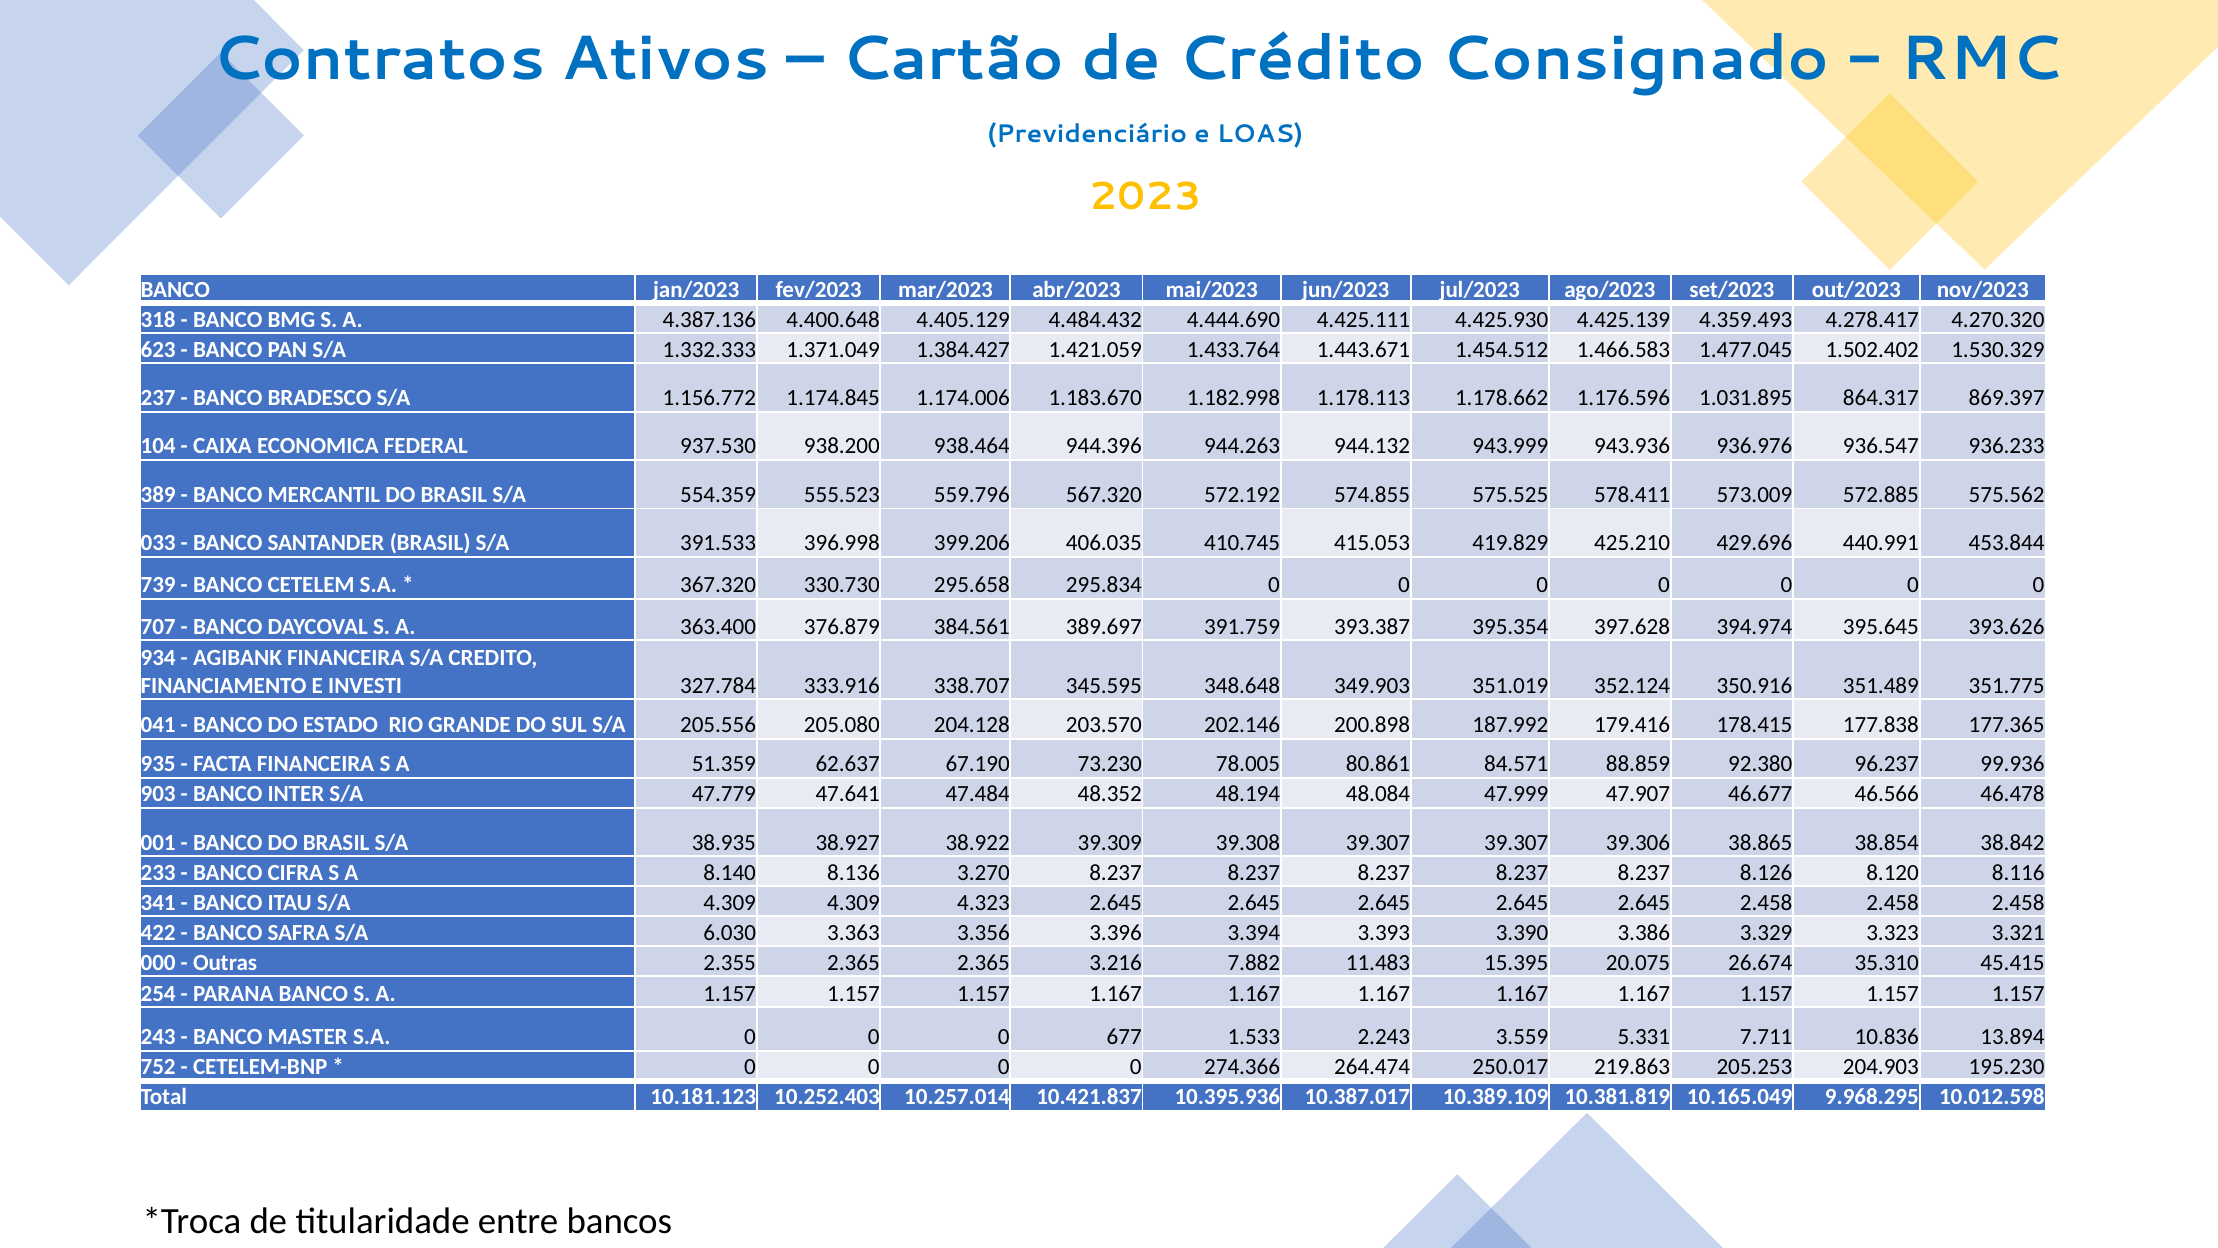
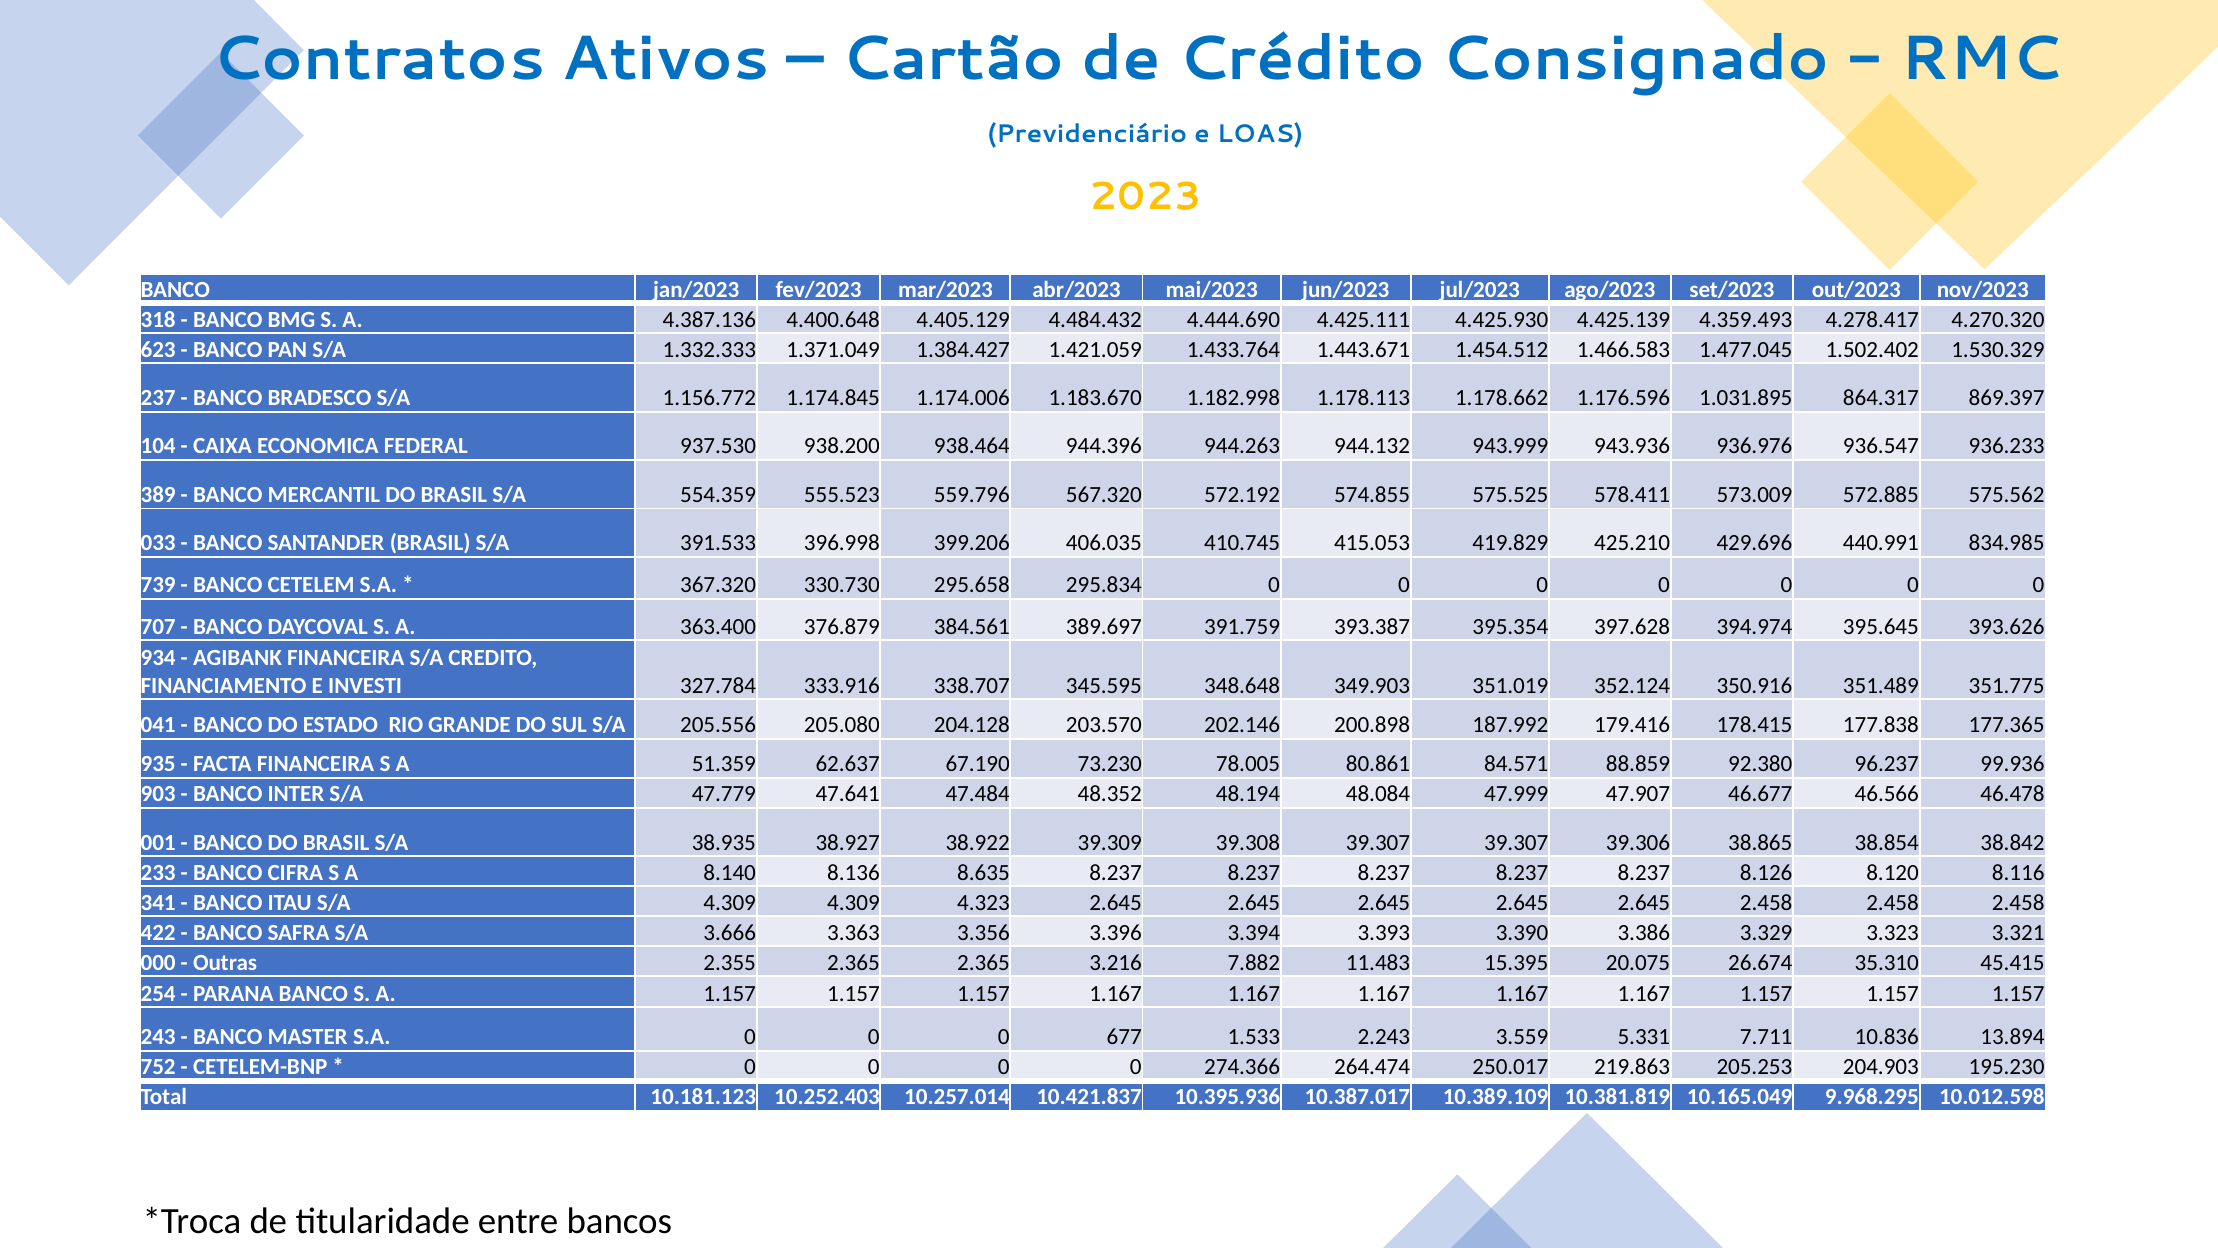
453.844: 453.844 -> 834.985 (2007, 543)
3.270: 3.270 -> 8.635 (983, 872)
6.030: 6.030 -> 3.666 (730, 932)
